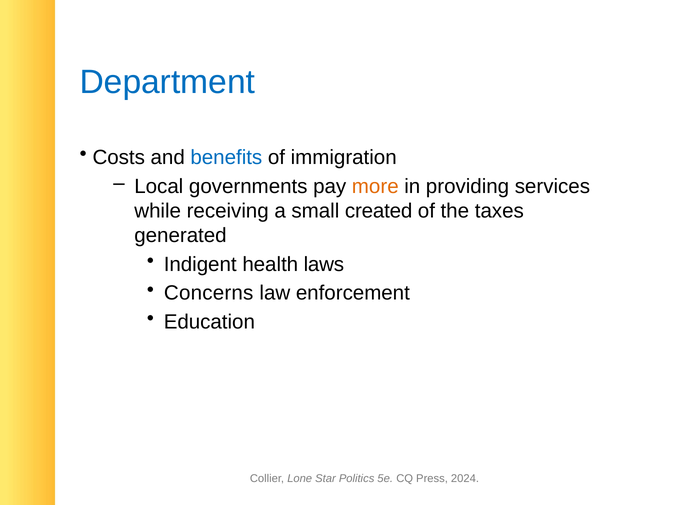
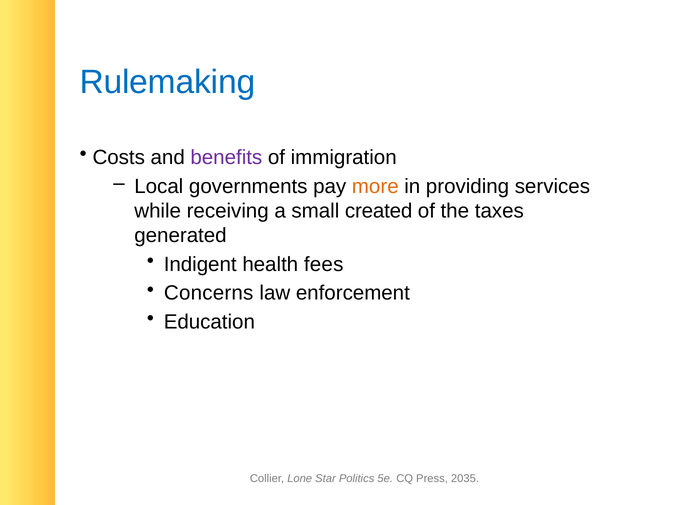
Department: Department -> Rulemaking (167, 82)
benefits colour: blue -> purple (226, 157)
laws: laws -> fees (324, 264)
2024: 2024 -> 2035 (465, 478)
